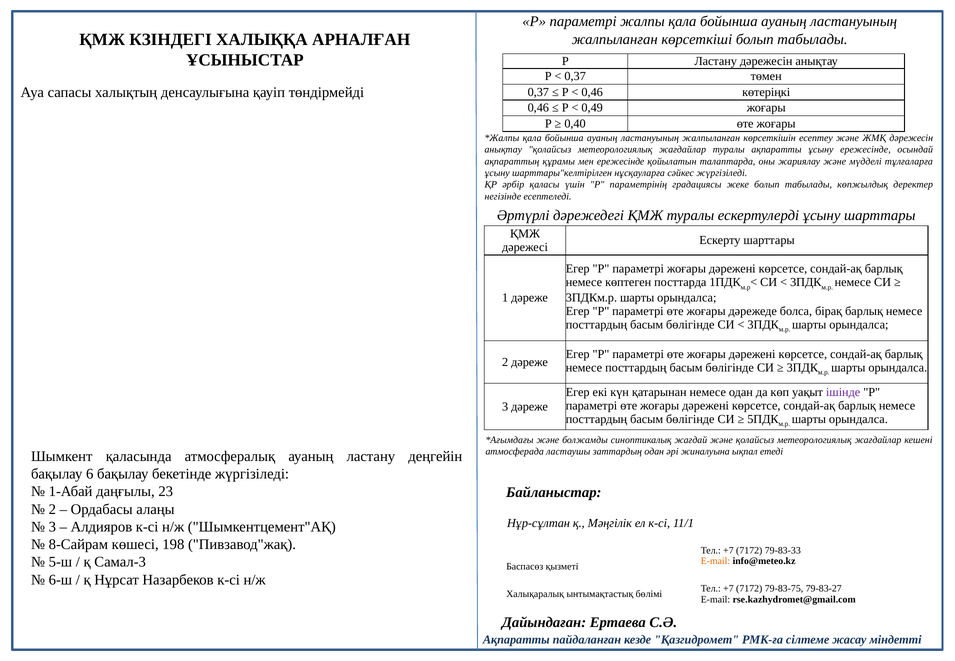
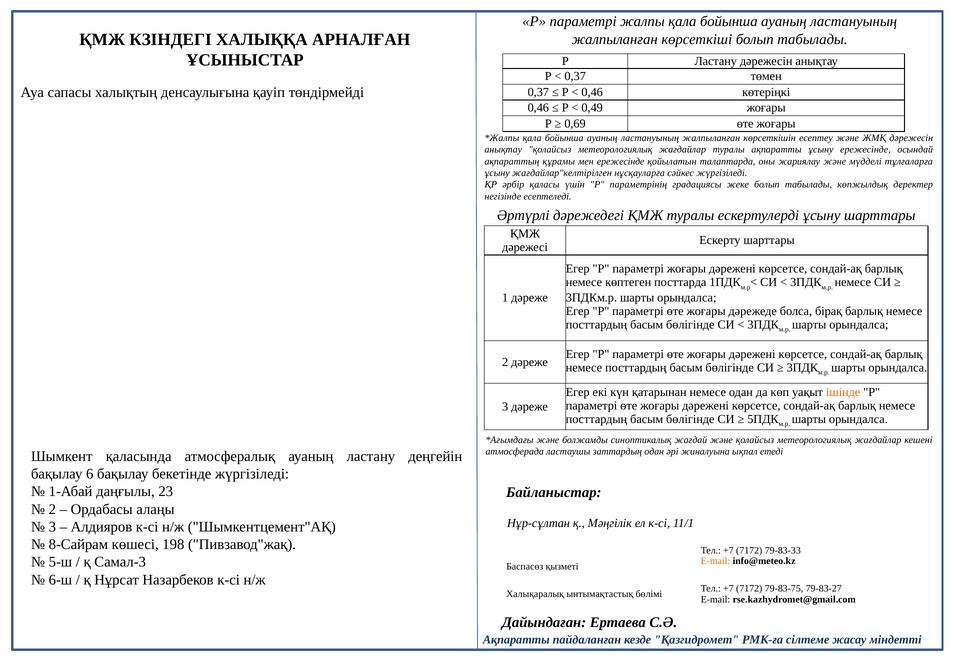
0,40: 0,40 -> 0,69 (575, 124)
шарттары"келтірілген: шарттары"келтірілген -> жағдайлар"келтірілген (562, 173)
ішінде colour: purple -> orange (843, 392)
